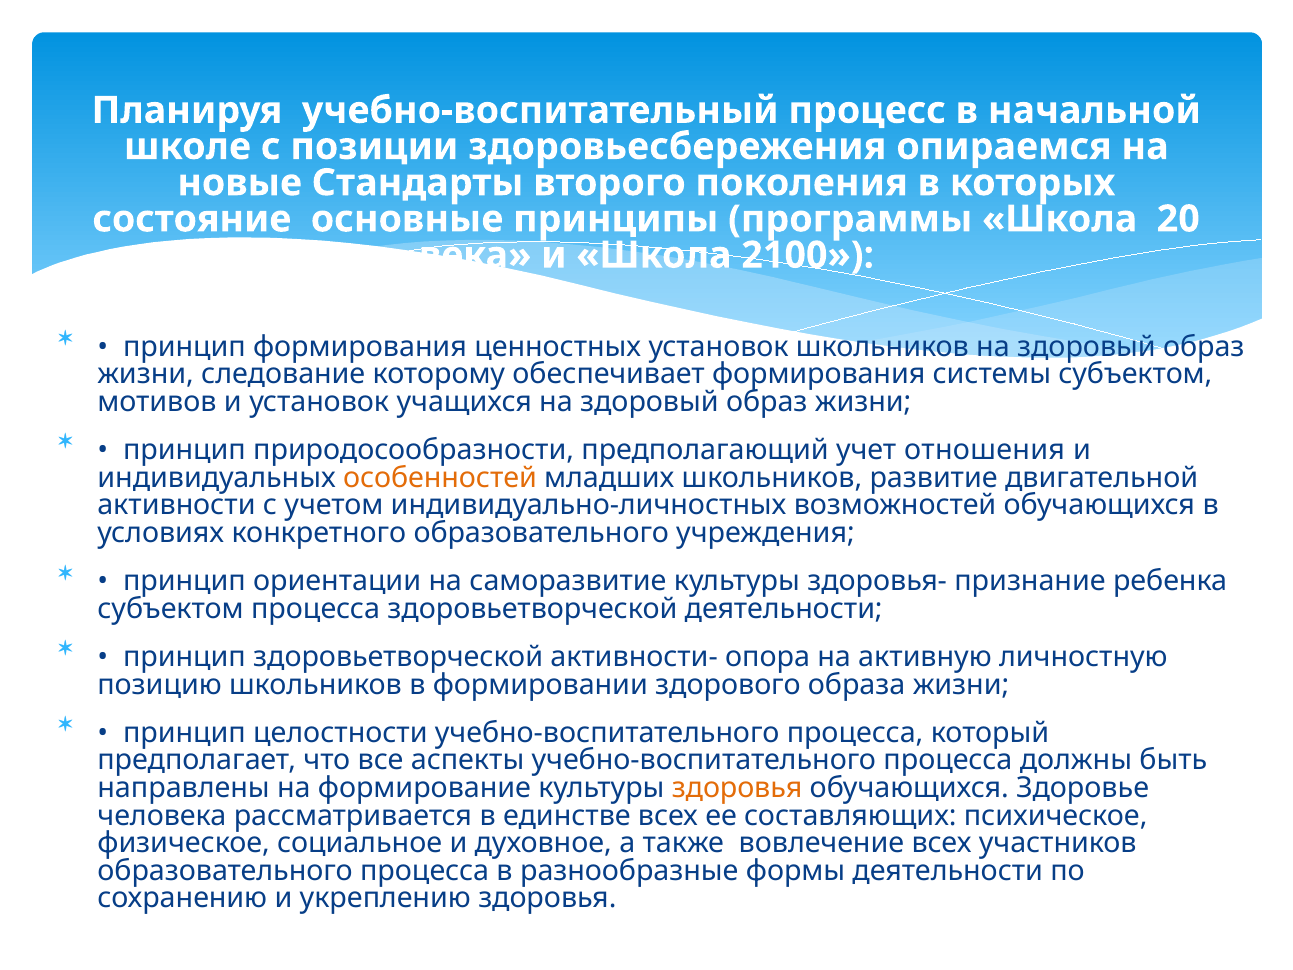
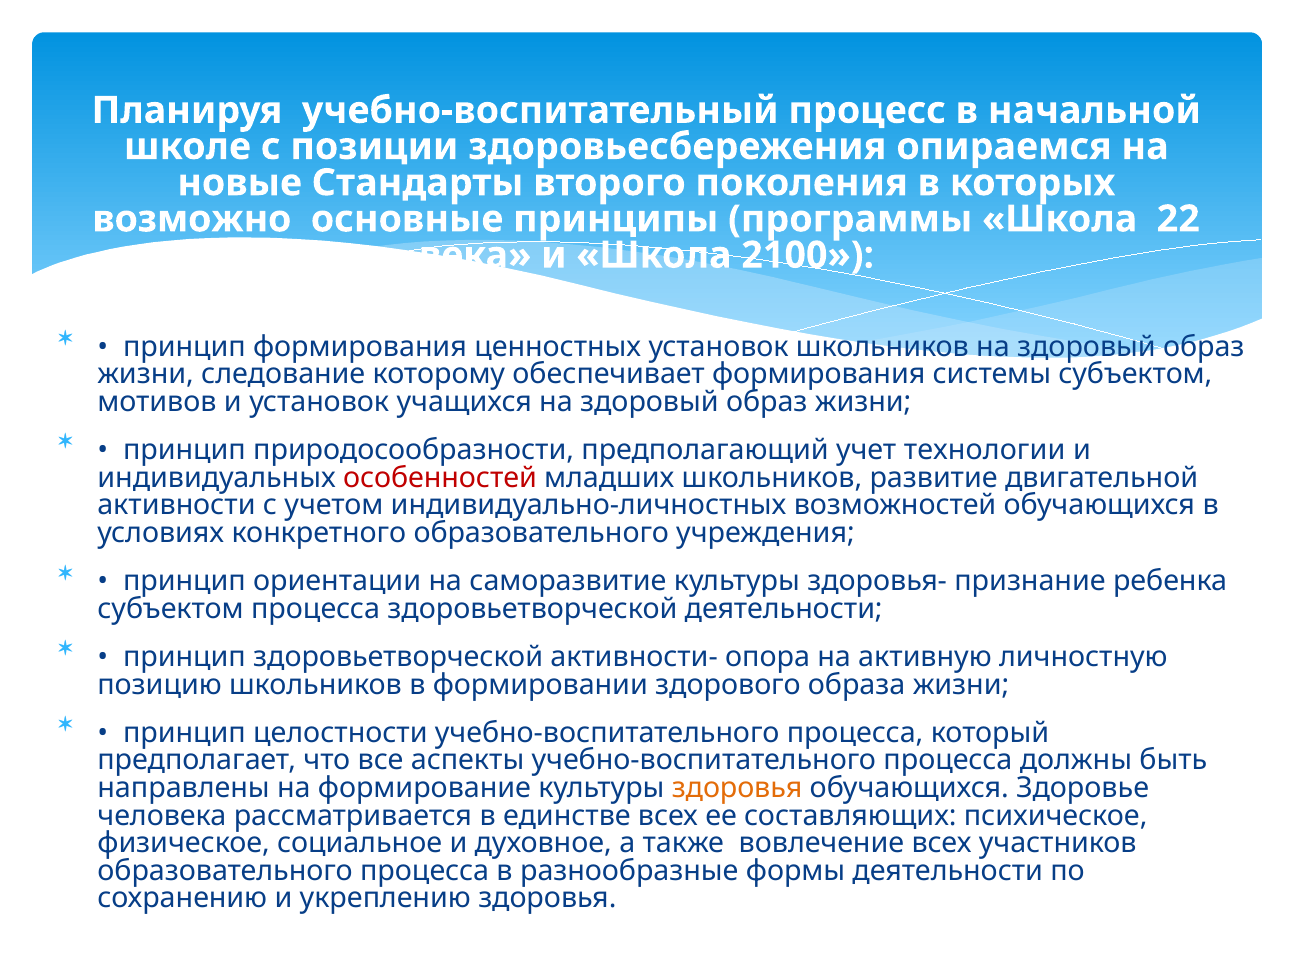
состояние: состояние -> возможно (192, 219)
20: 20 -> 22 (1178, 219)
отношения: отношения -> технологии (985, 450)
особенностей colour: orange -> red (440, 478)
